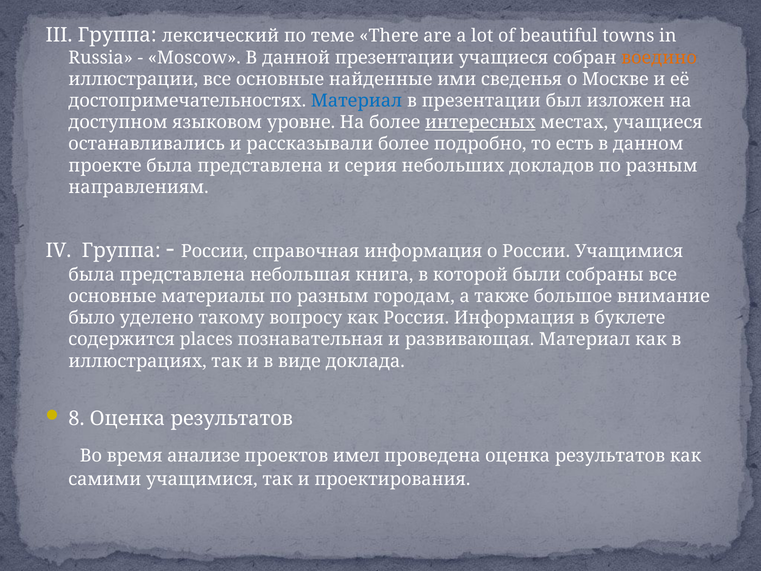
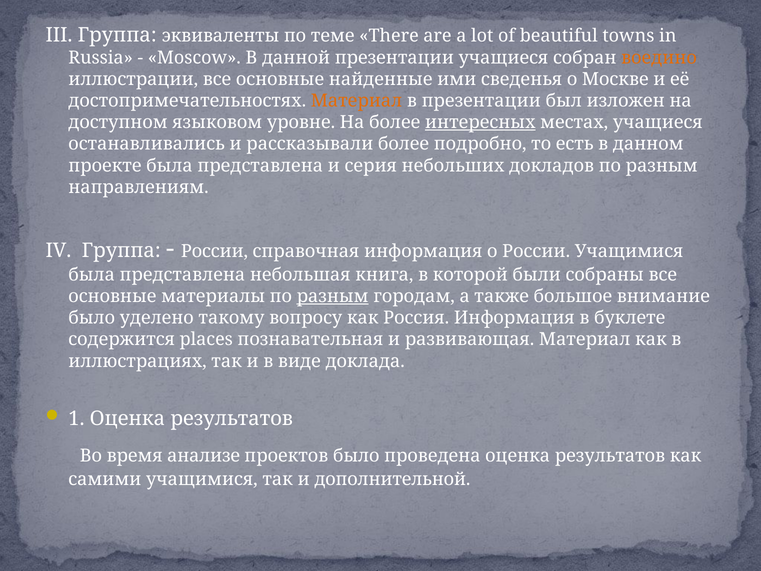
лексический: лексический -> эквиваленты (221, 36)
Материал colour: blue -> orange (357, 101)
разным underline: none -> present (333, 296)
8: 8 -> 1 (76, 418)
проектов имел: имел -> было (356, 456)
проектирования: проектирования -> дополнительной (392, 479)
